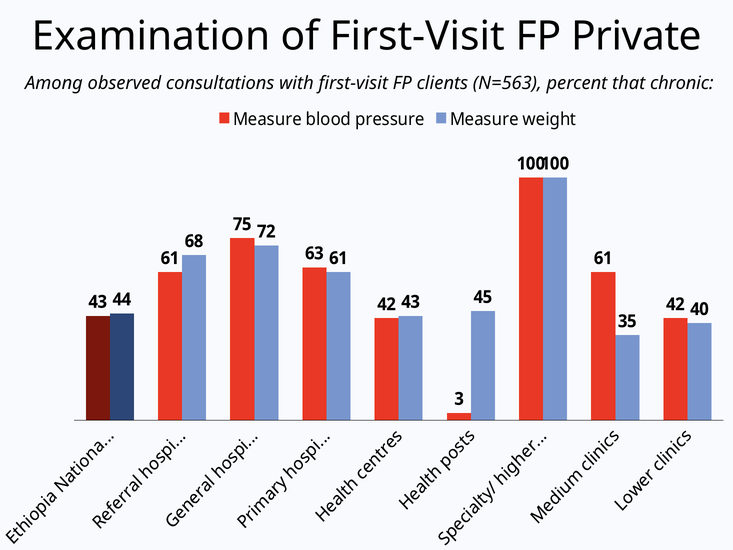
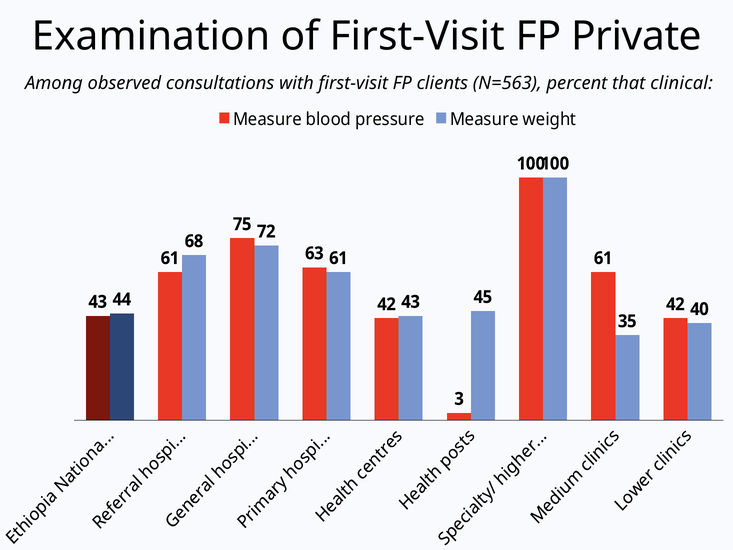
chronic: chronic -> clinical (682, 83)
